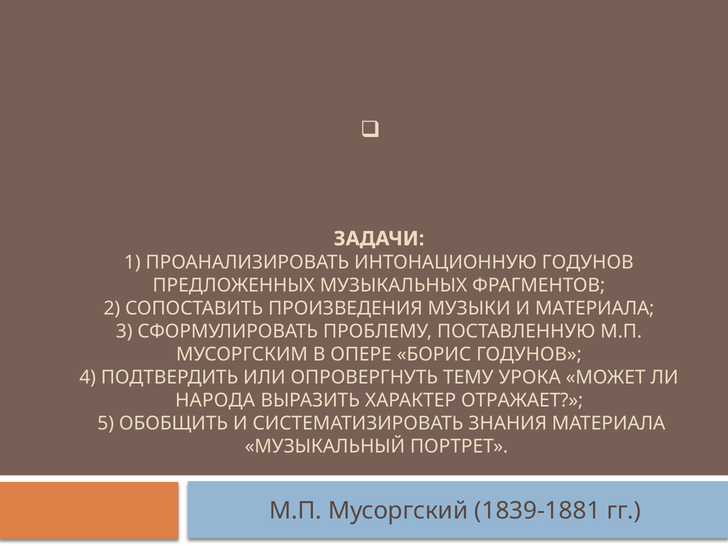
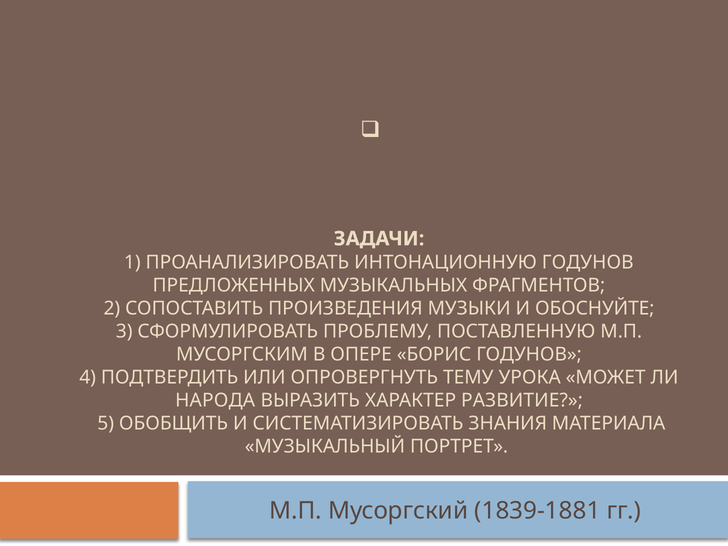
И МАТЕРИАЛА: МАТЕРИАЛА -> ОБОСНУЙТЕ (595, 308)
ОТРАЖАЕТ: ОТРАЖАЕТ -> РАЗВИТИЕ (522, 401)
